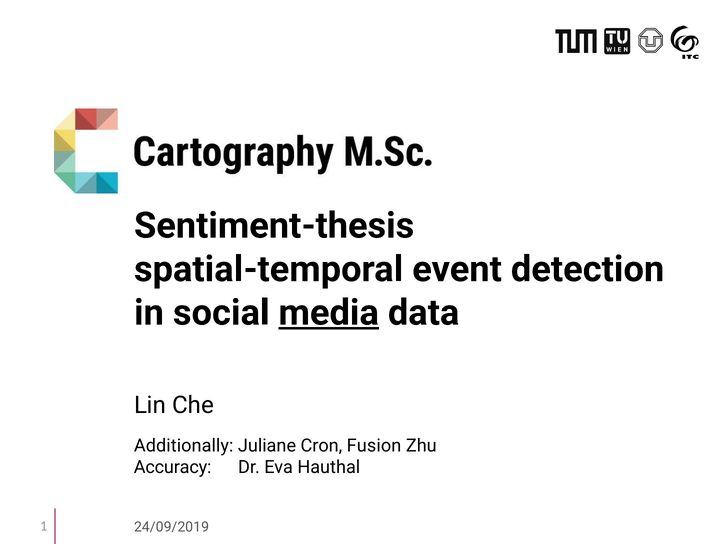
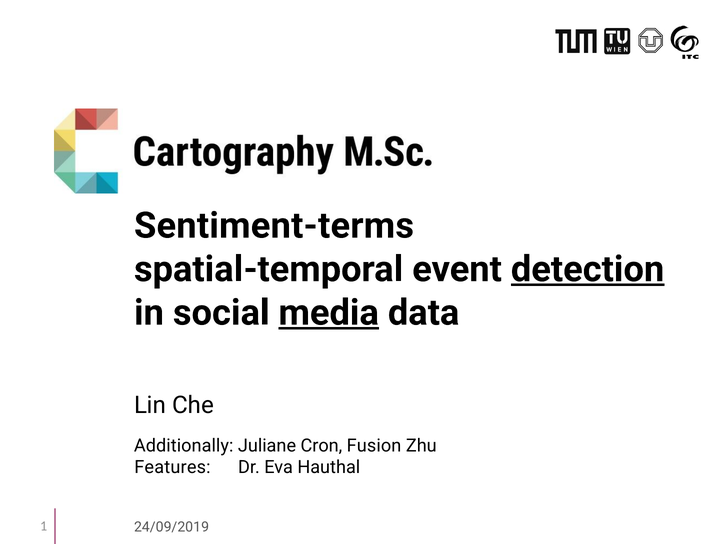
Sentiment-thesis: Sentiment-thesis -> Sentiment-terms (274, 226)
detection underline: none -> present (588, 269)
Accuracy: Accuracy -> Features (172, 467)
